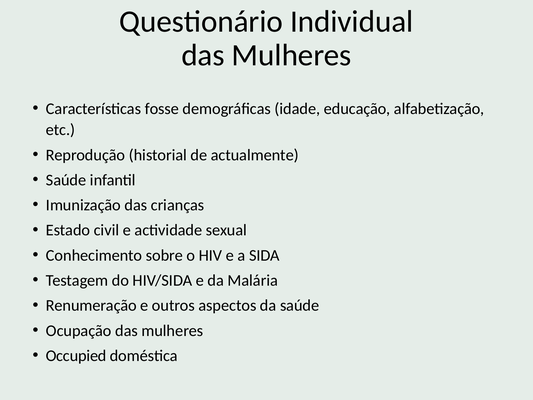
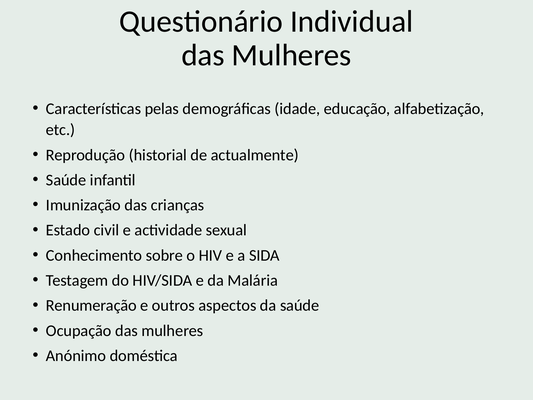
fosse: fosse -> pelas (162, 109)
Occupied: Occupied -> Anónimo (76, 355)
